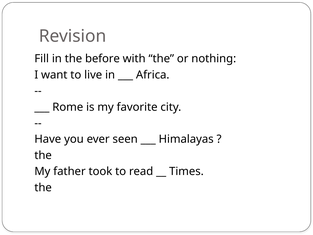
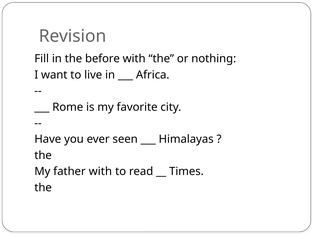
father took: took -> with (100, 171)
